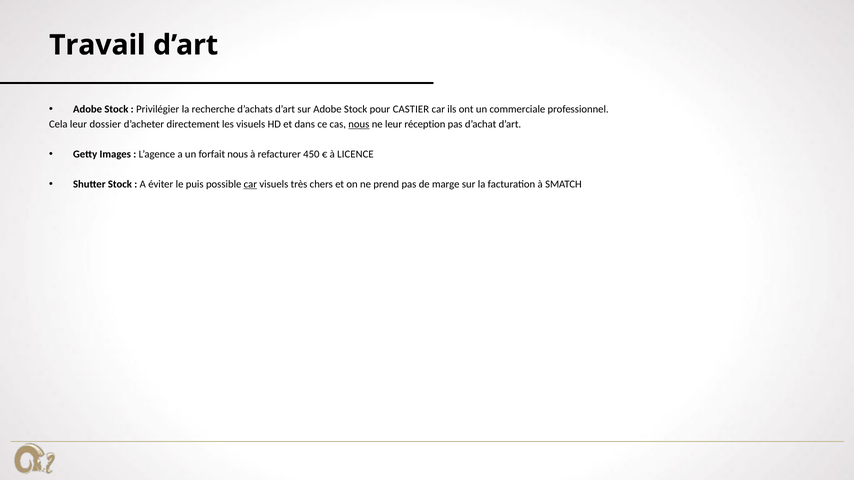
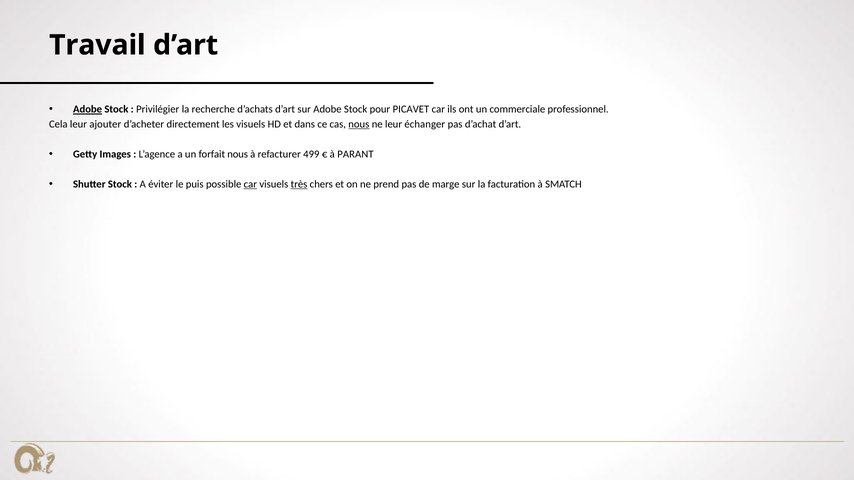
Adobe underline: none -> present (88, 109)
CASTIER: CASTIER -> PICAVET (411, 109)
dossier: dossier -> ajouter (105, 124)
réception: réception -> échanger (425, 124)
450: 450 -> 499 (311, 154)
LICENCE: LICENCE -> PARANT (355, 154)
très underline: none -> present (299, 184)
